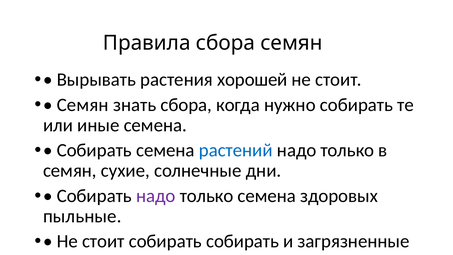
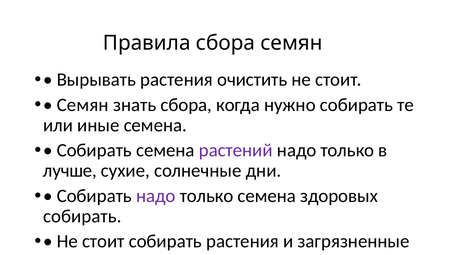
хорошей: хорошей -> очистить (252, 80)
растений colour: blue -> purple (236, 150)
семян: семян -> лучше (70, 171)
пыльные: пыльные -> собирать (82, 216)
собирать собирать: собирать -> растения (243, 241)
